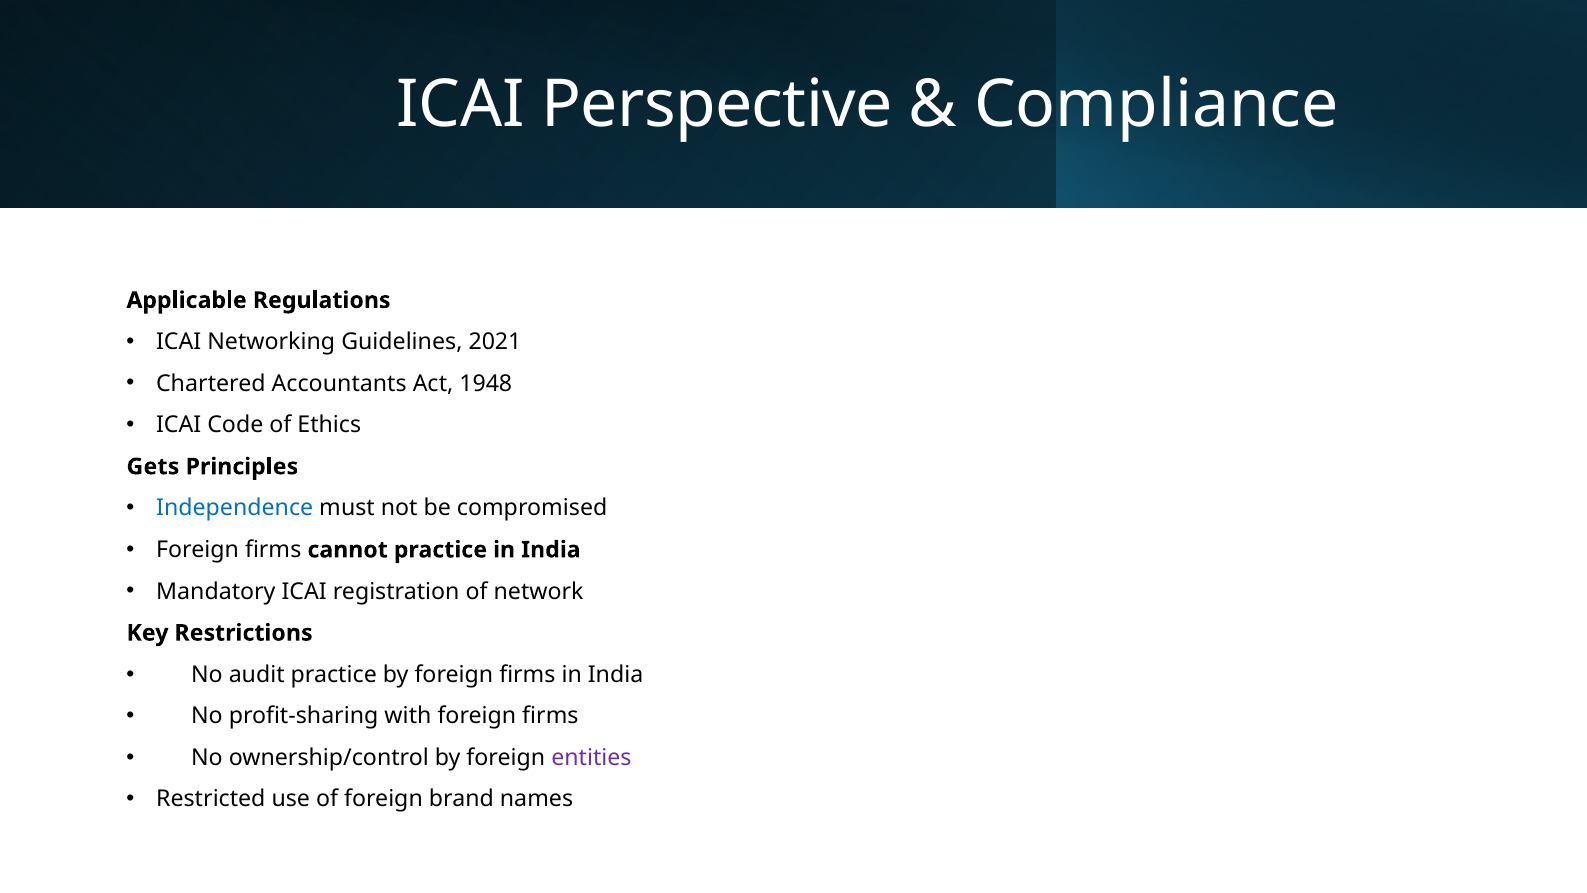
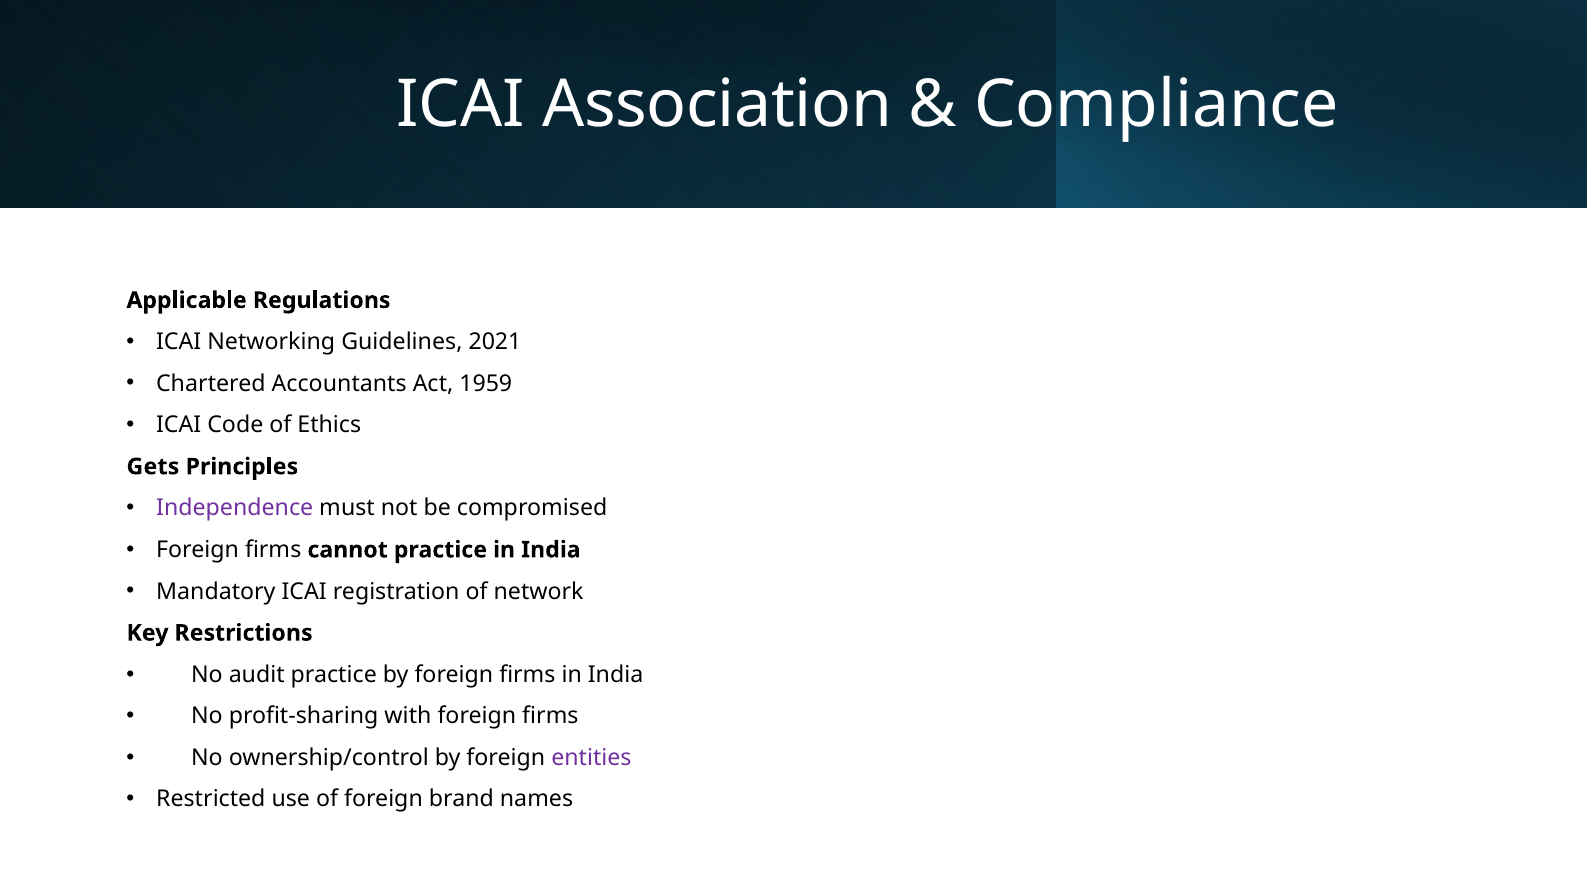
Perspective: Perspective -> Association (717, 105)
1948: 1948 -> 1959 (486, 383)
Independence colour: blue -> purple (235, 508)
